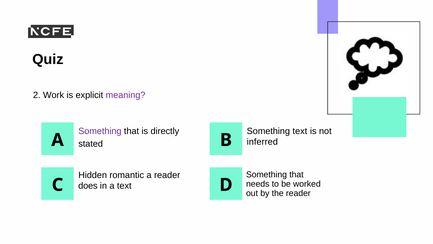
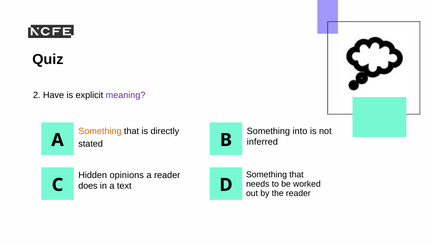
Work: Work -> Have (54, 95)
Something colour: purple -> orange (100, 131)
Something text: text -> into (300, 131)
romantic: romantic -> opinions (127, 175)
